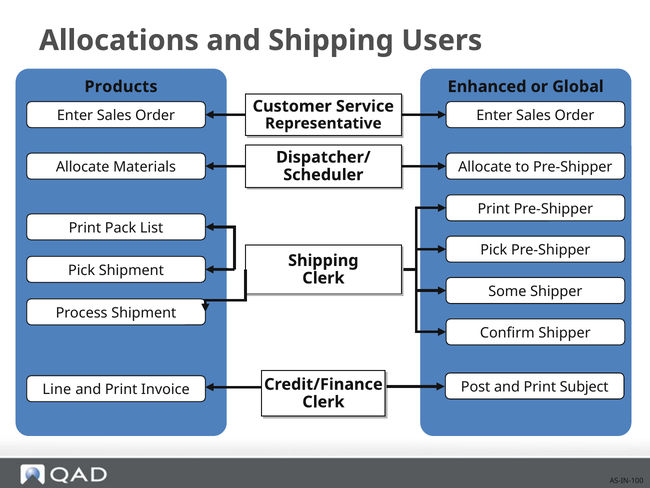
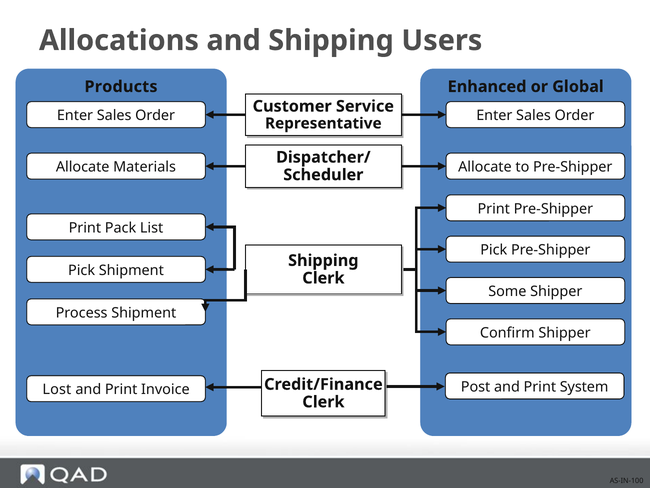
Subject: Subject -> System (584, 387)
Line: Line -> Lost (57, 389)
